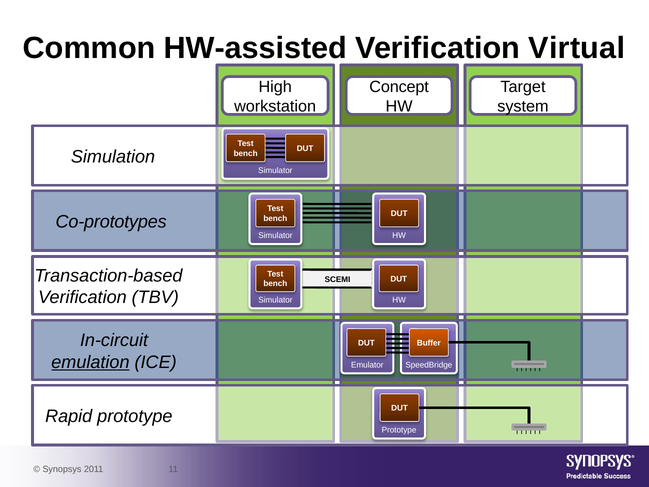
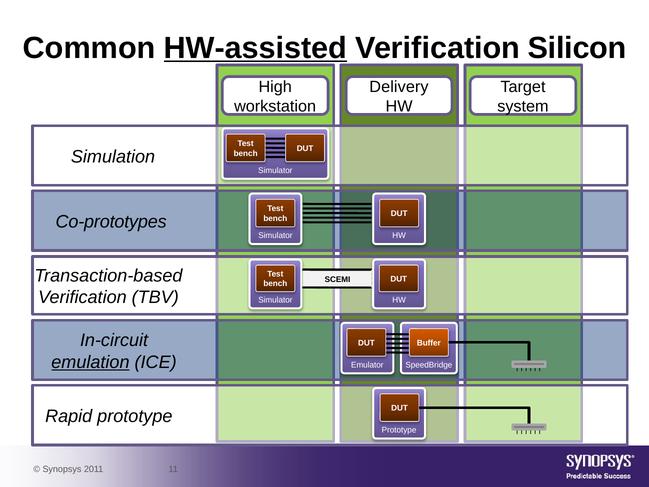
HW-assisted underline: none -> present (255, 48)
Virtual: Virtual -> Silicon (577, 48)
Concept: Concept -> Delivery (399, 87)
